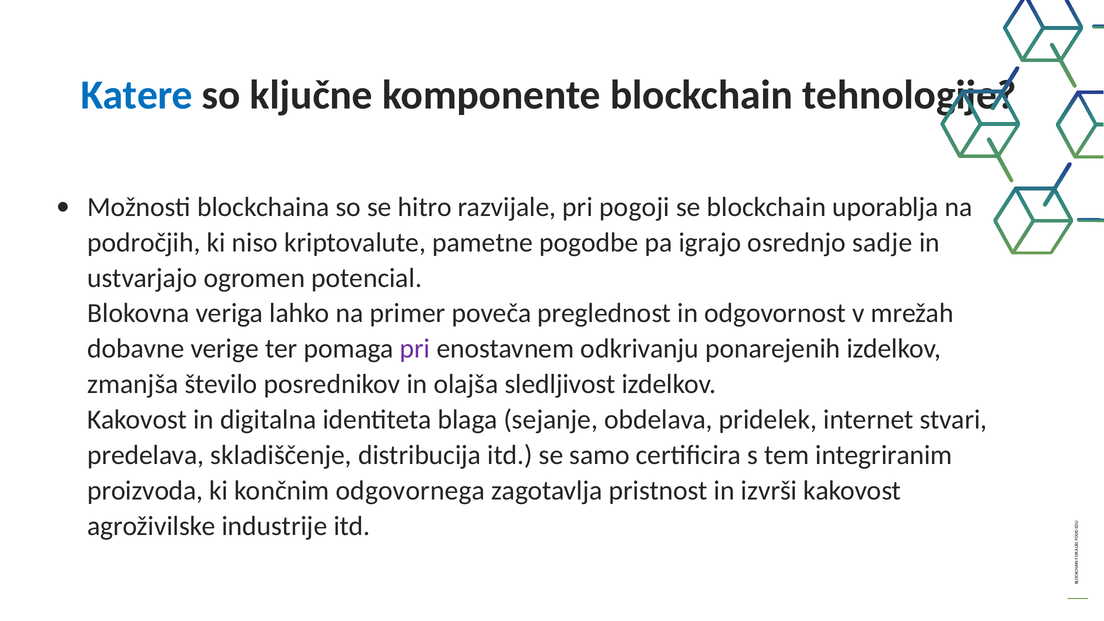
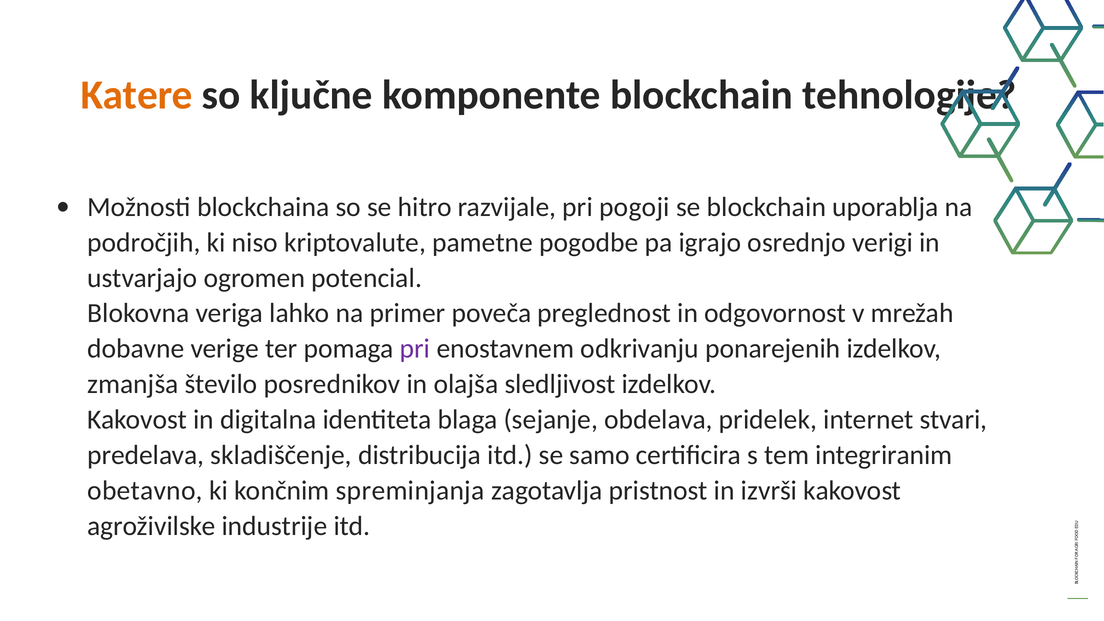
Katere colour: blue -> orange (137, 95)
sadje: sadje -> verigi (883, 242)
proizvoda: proizvoda -> obetavno (145, 491)
odgovornega: odgovornega -> spreminjanja (410, 491)
